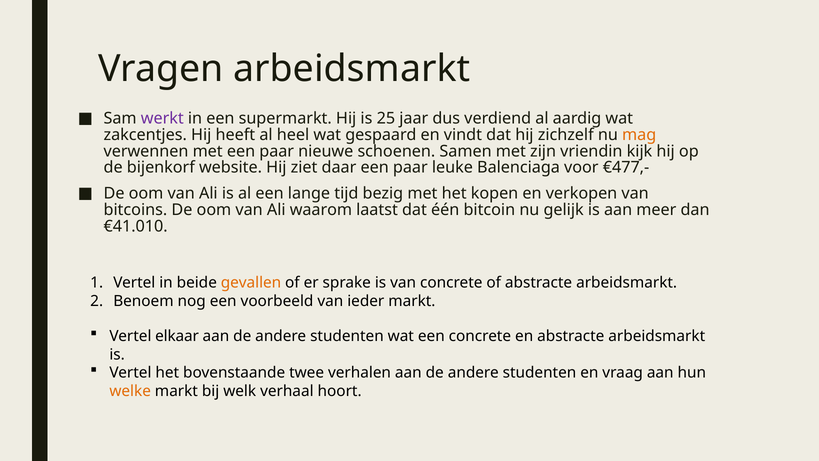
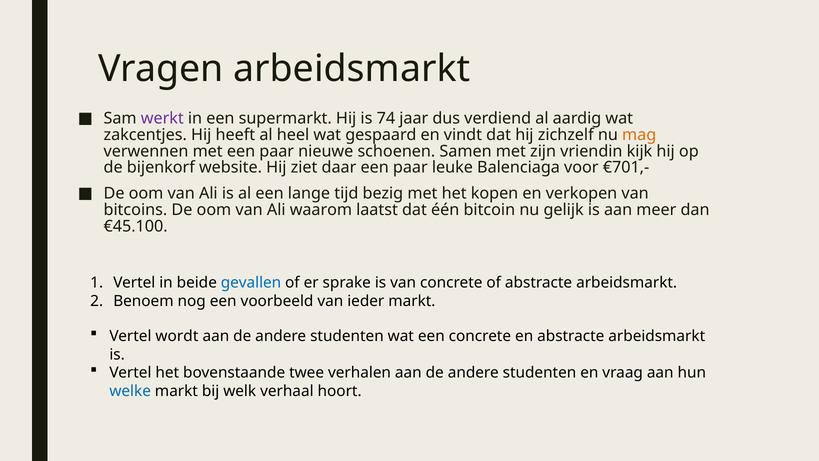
25: 25 -> 74 (386, 118)
€477,-: €477,- -> €701,- (626, 168)
€41.010: €41.010 -> €45.100 (136, 226)
gevallen colour: orange -> blue (251, 282)
elkaar: elkaar -> wordt (177, 336)
welke colour: orange -> blue (130, 391)
